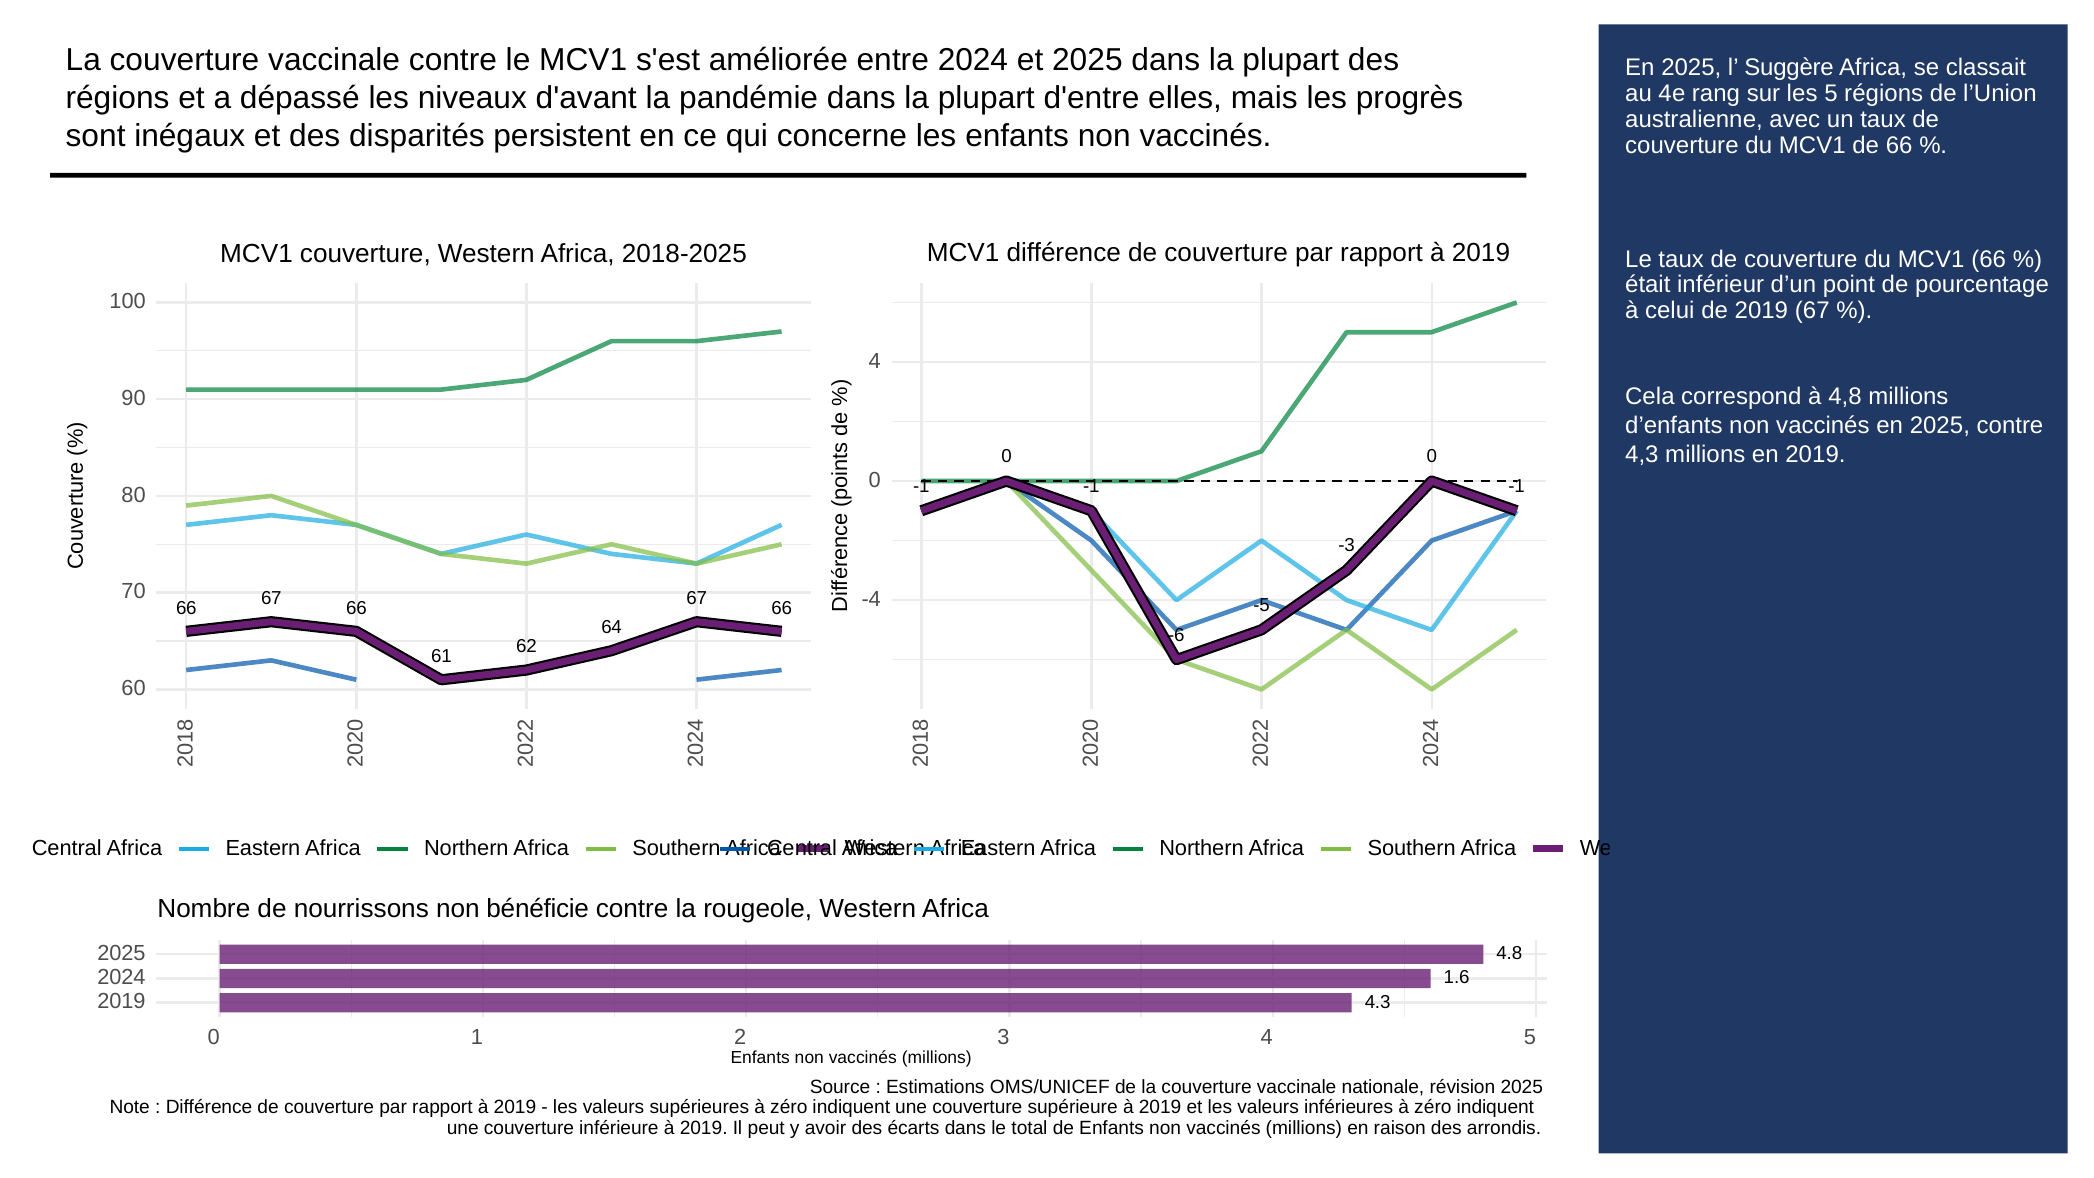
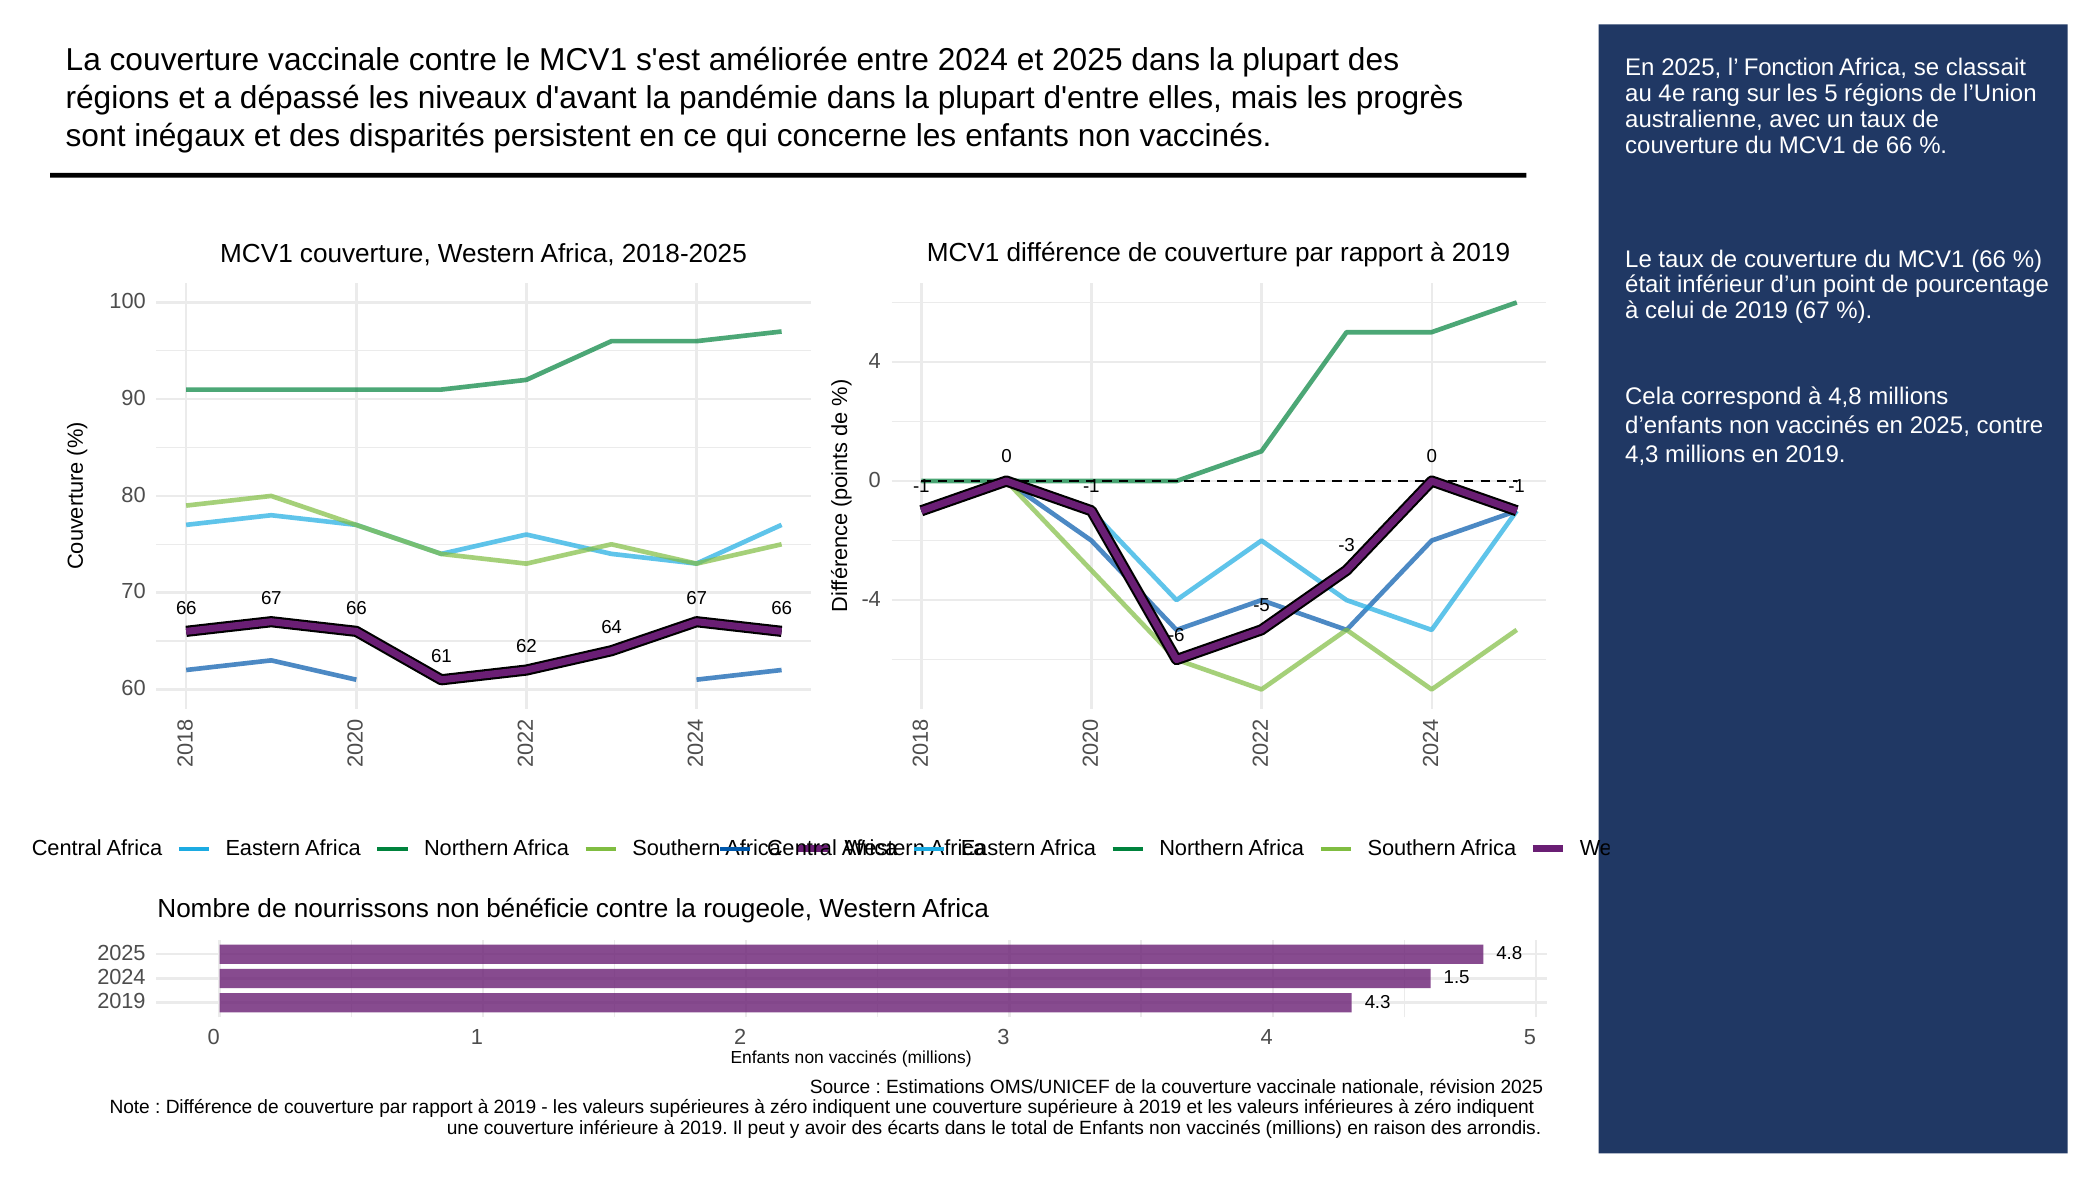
Suggère: Suggère -> Fonction (1789, 68)
1.6: 1.6 -> 1.5 (1457, 978)
